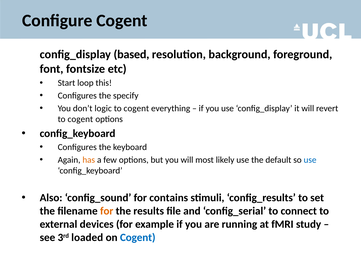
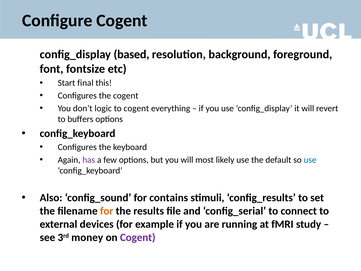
loop: loop -> final (85, 83)
the specify: specify -> cogent (126, 96)
cogent: cogent -> buffers (80, 119)
has colour: orange -> purple (89, 160)
loaded: loaded -> money (87, 237)
Cogent colour: blue -> purple (138, 237)
